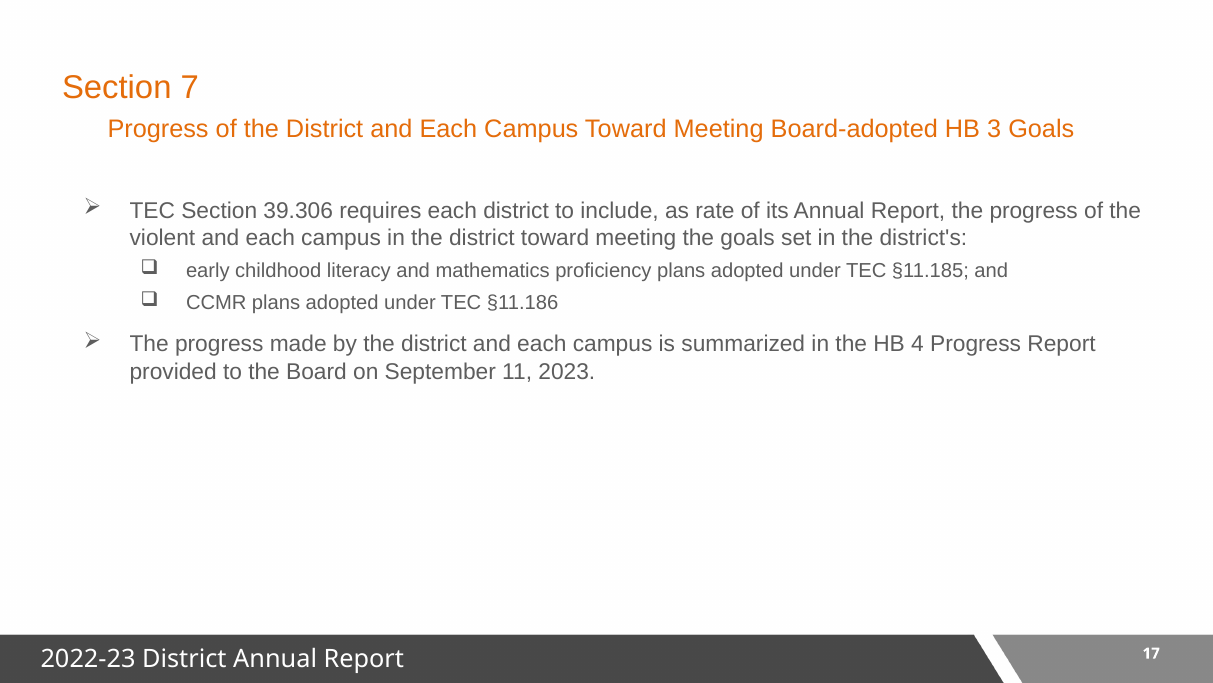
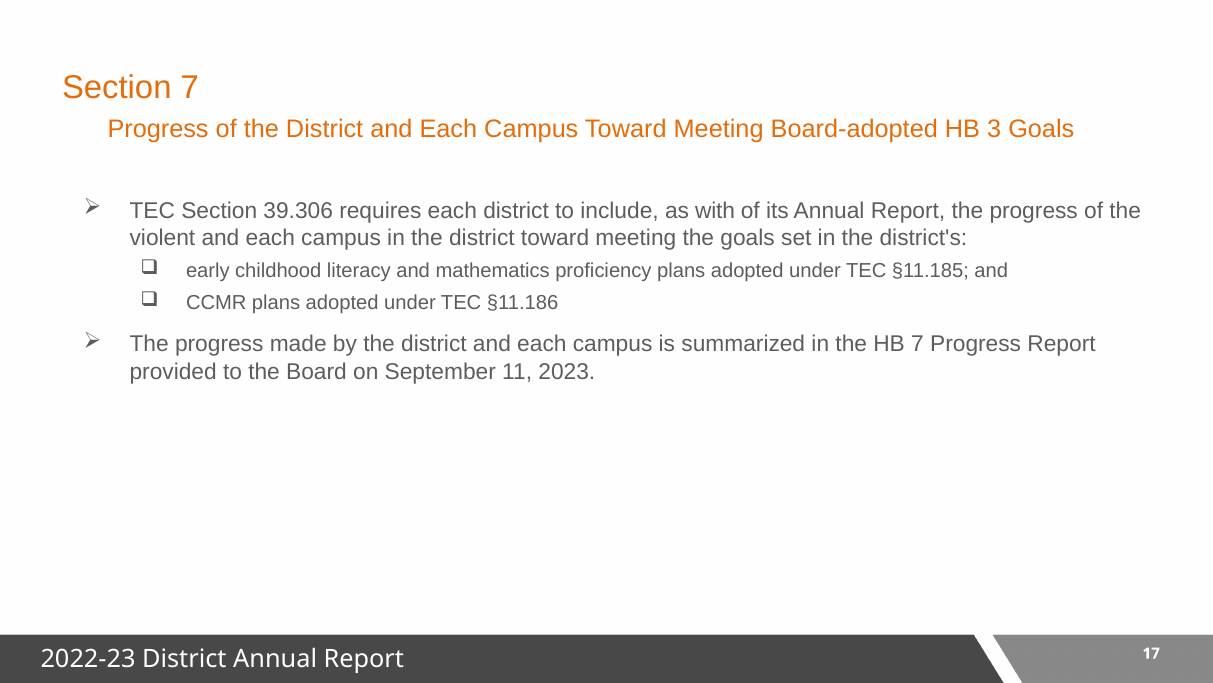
rate: rate -> with (715, 211)
HB 4: 4 -> 7 (918, 344)
